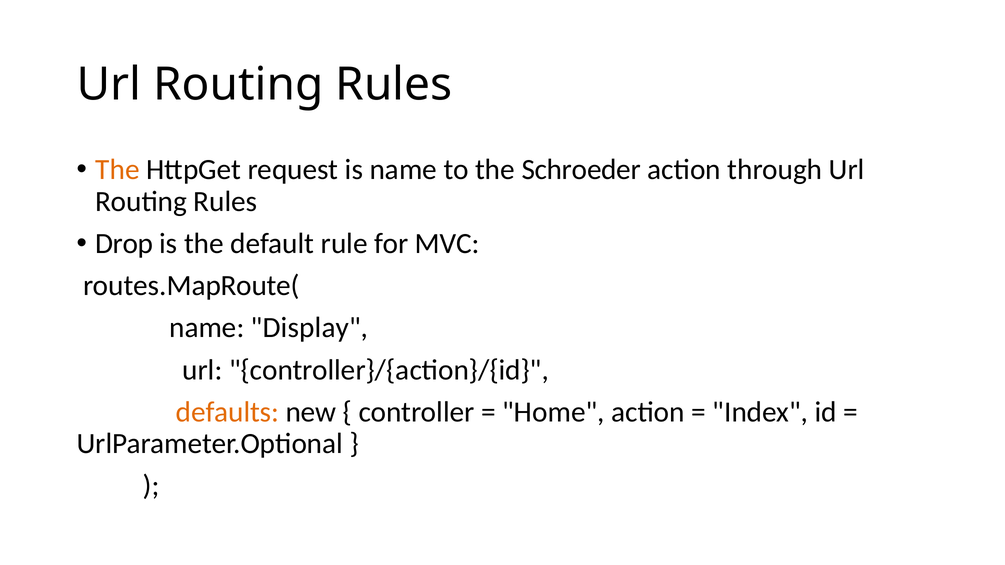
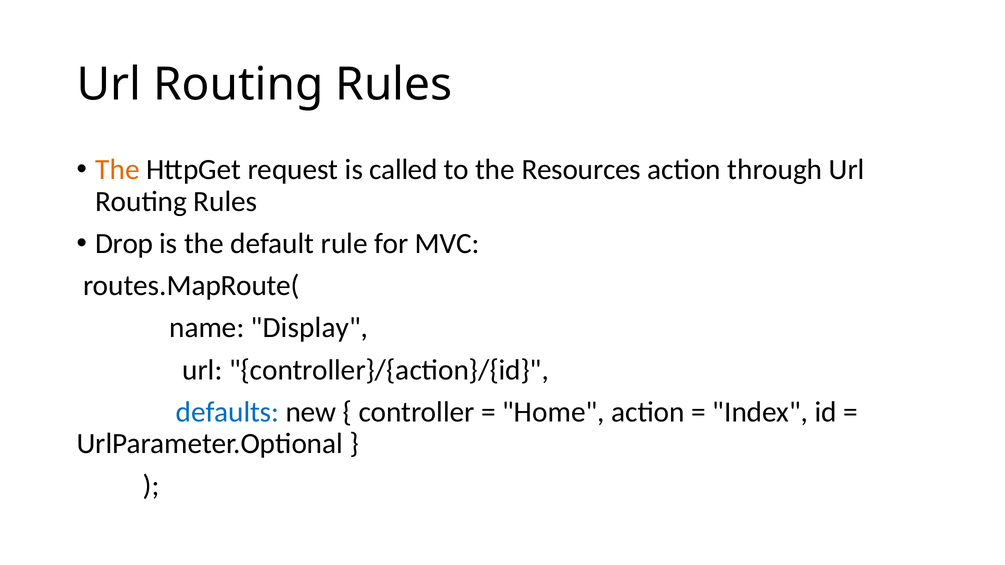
is name: name -> called (403, 170)
Schroeder: Schroeder -> Resources (581, 170)
defaults colour: orange -> blue (227, 412)
